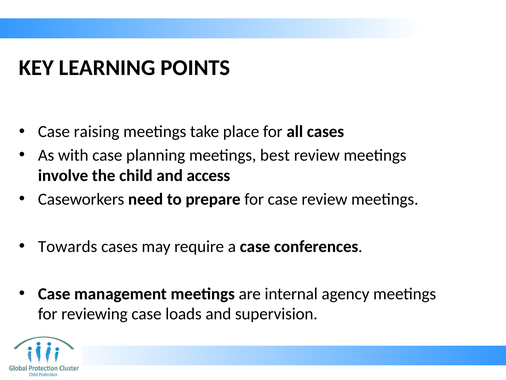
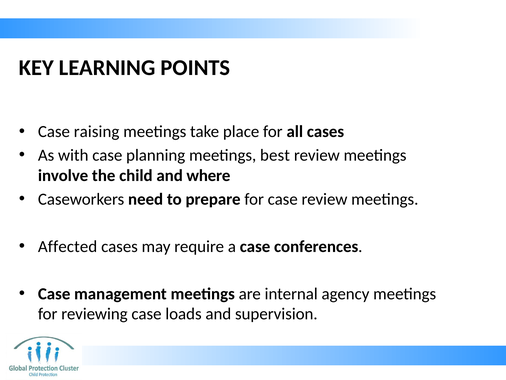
access: access -> where (208, 175)
Towards: Towards -> Affected (68, 246)
